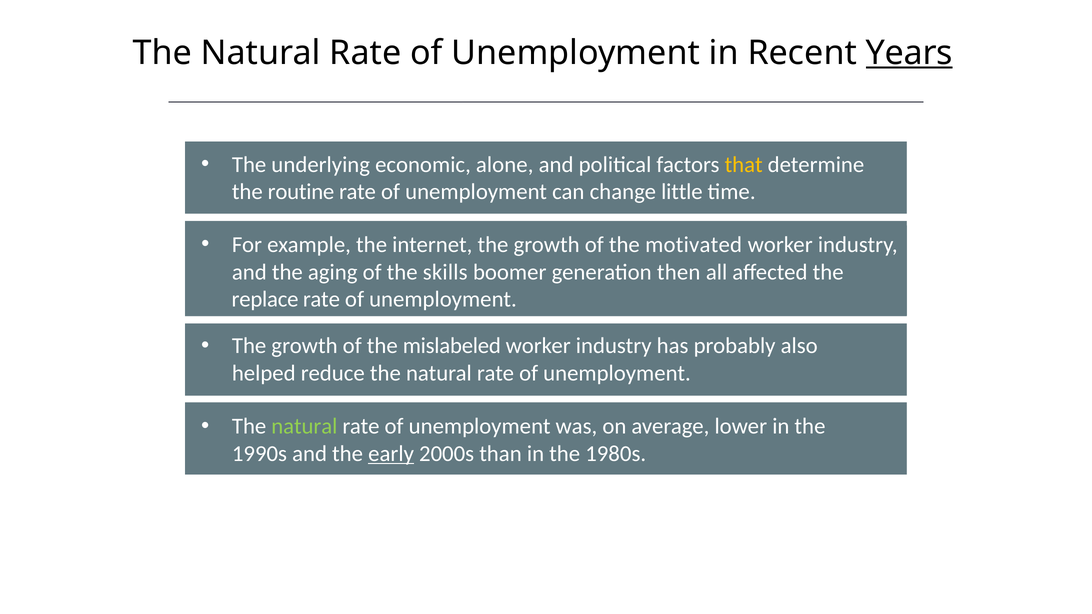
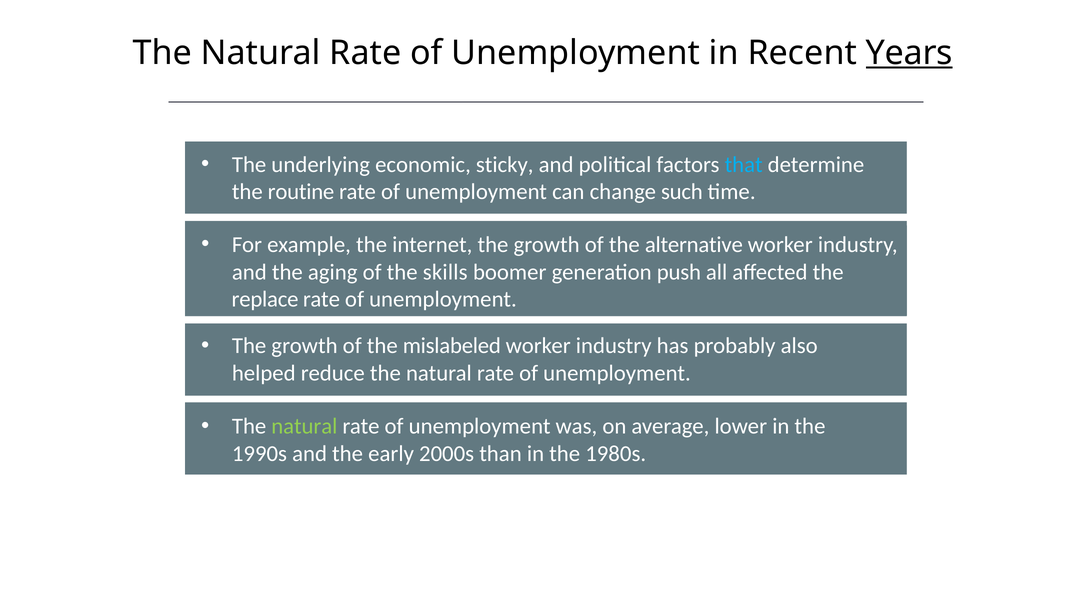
alone: alone -> sticky (505, 165)
that colour: yellow -> light blue (744, 165)
little: little -> such (682, 192)
motivated: motivated -> alternative (694, 245)
then: then -> push (679, 272)
early underline: present -> none (391, 454)
